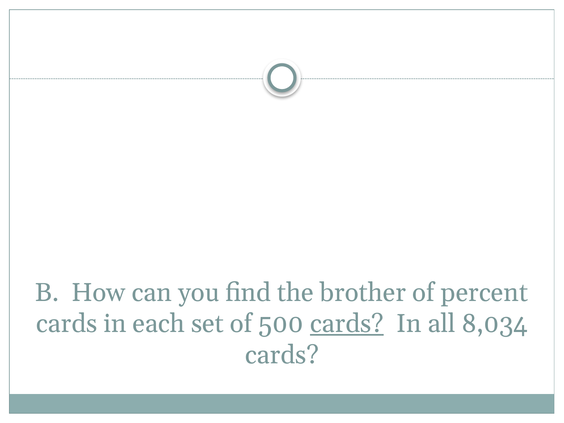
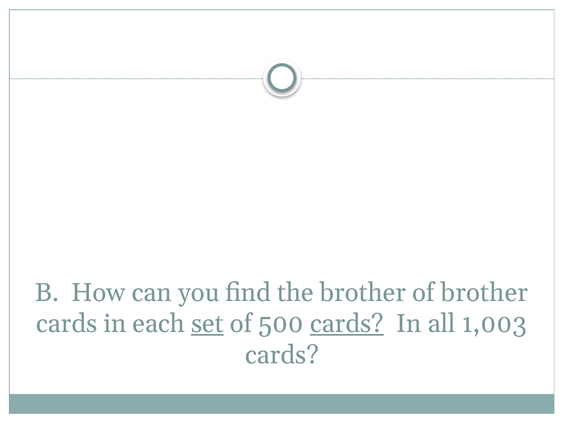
of percent: percent -> brother (484, 293)
set underline: none -> present (207, 324)
8,034: 8,034 -> 1,003 (494, 324)
